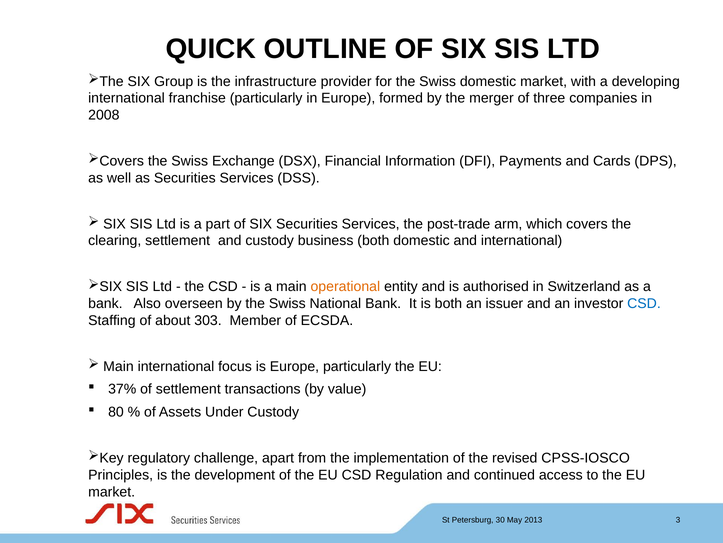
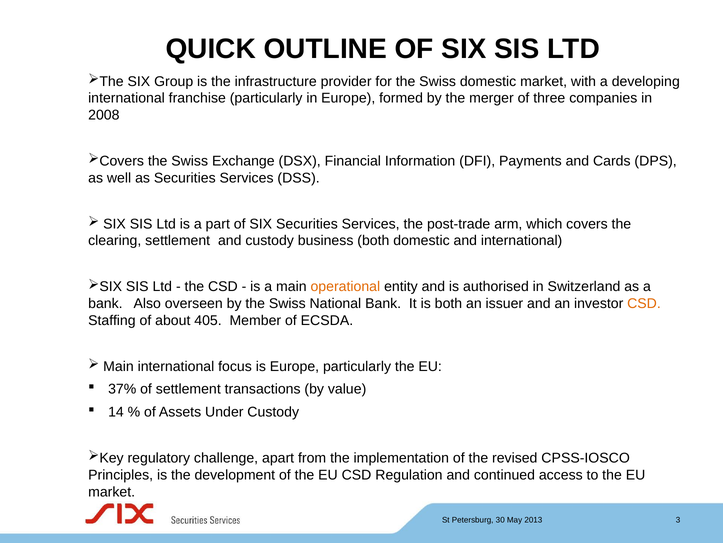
CSD colour: blue -> orange (644, 303)
303: 303 -> 405 (208, 320)
80: 80 -> 14 (116, 412)
